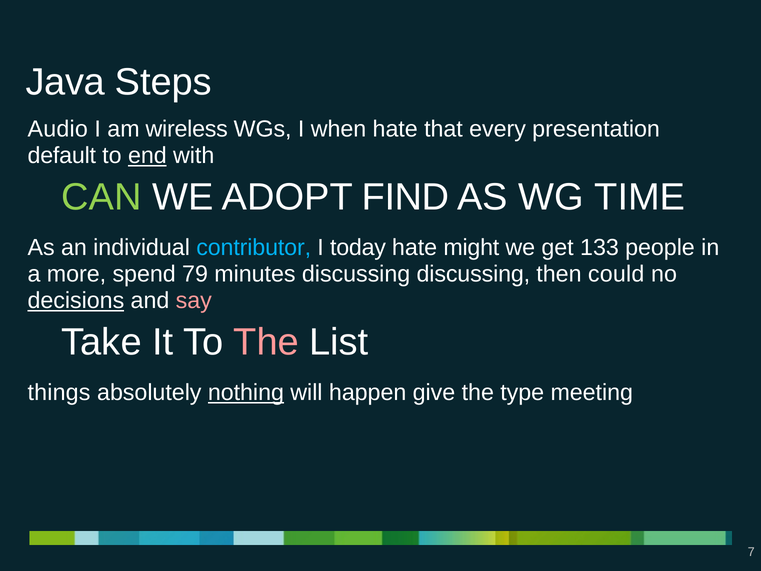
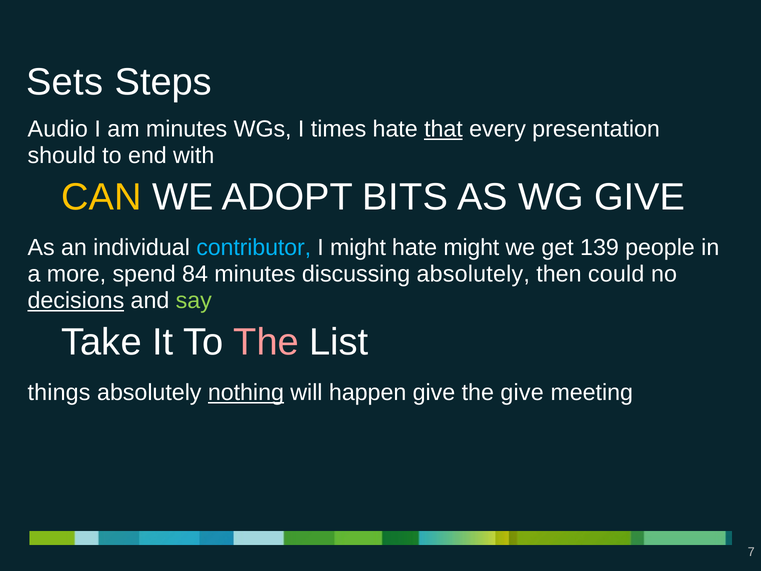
Java: Java -> Sets (65, 82)
am wireless: wireless -> minutes (187, 129)
when: when -> times (339, 129)
that underline: none -> present (443, 129)
default: default -> should (62, 156)
end underline: present -> none (147, 156)
CAN colour: light green -> yellow (102, 197)
FIND: FIND -> BITS (405, 197)
WG TIME: TIME -> GIVE (640, 197)
I today: today -> might (358, 248)
133: 133 -> 139 (599, 248)
79: 79 -> 84 (195, 274)
discussing discussing: discussing -> absolutely (473, 274)
say colour: pink -> light green (194, 301)
the type: type -> give (522, 392)
